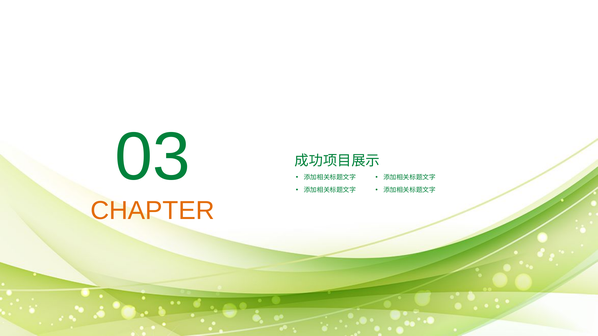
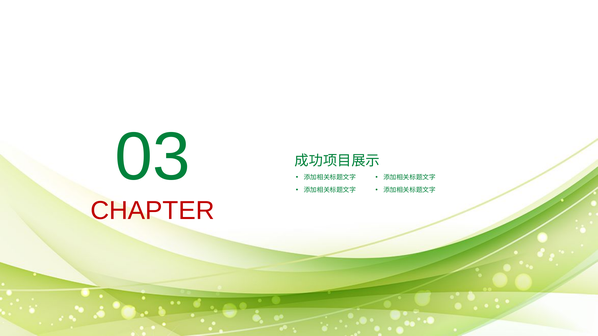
CHAPTER colour: orange -> red (153, 211)
